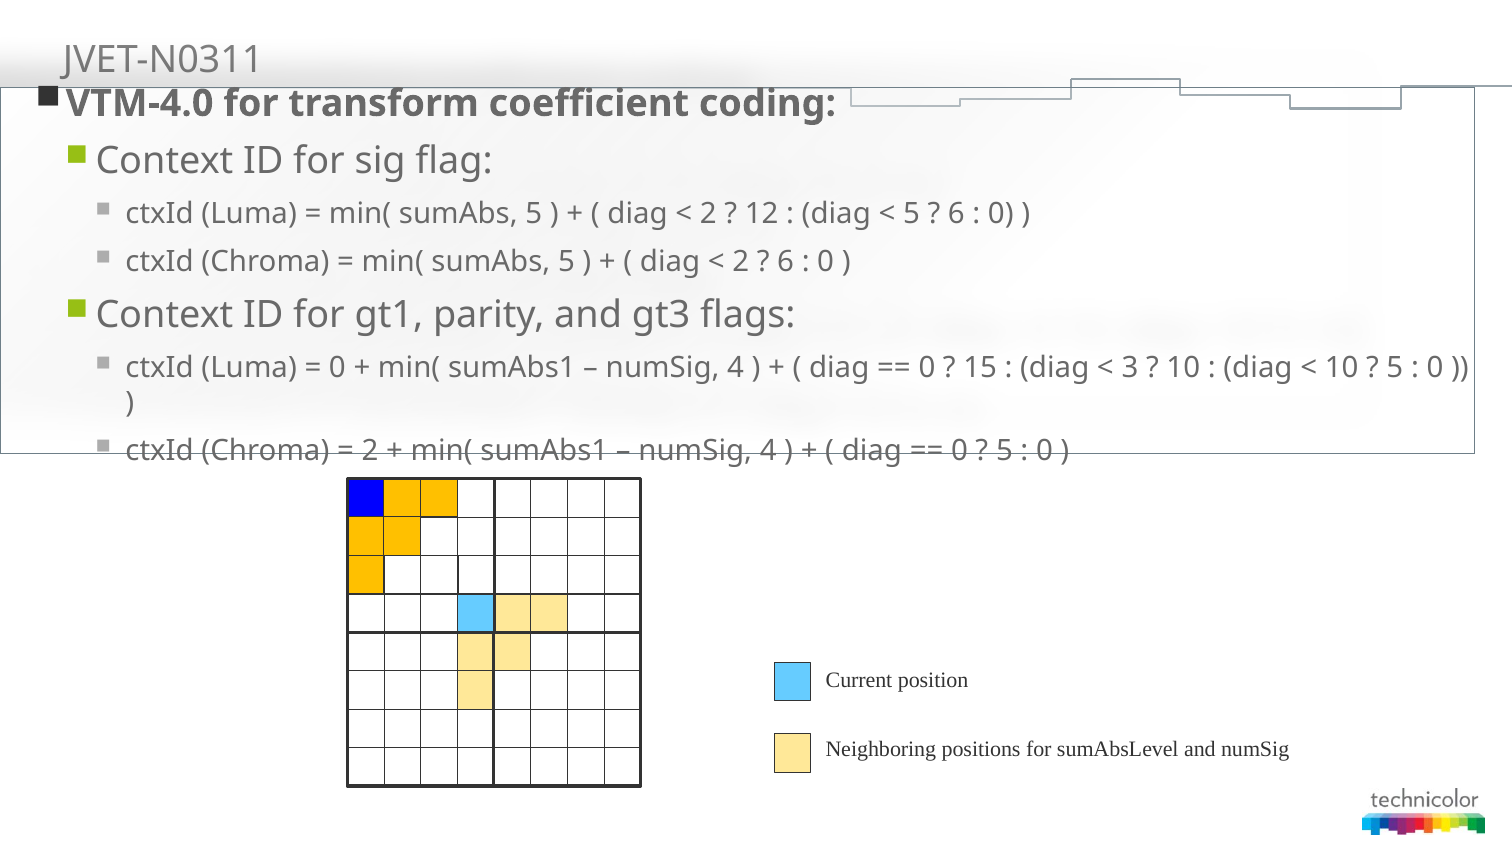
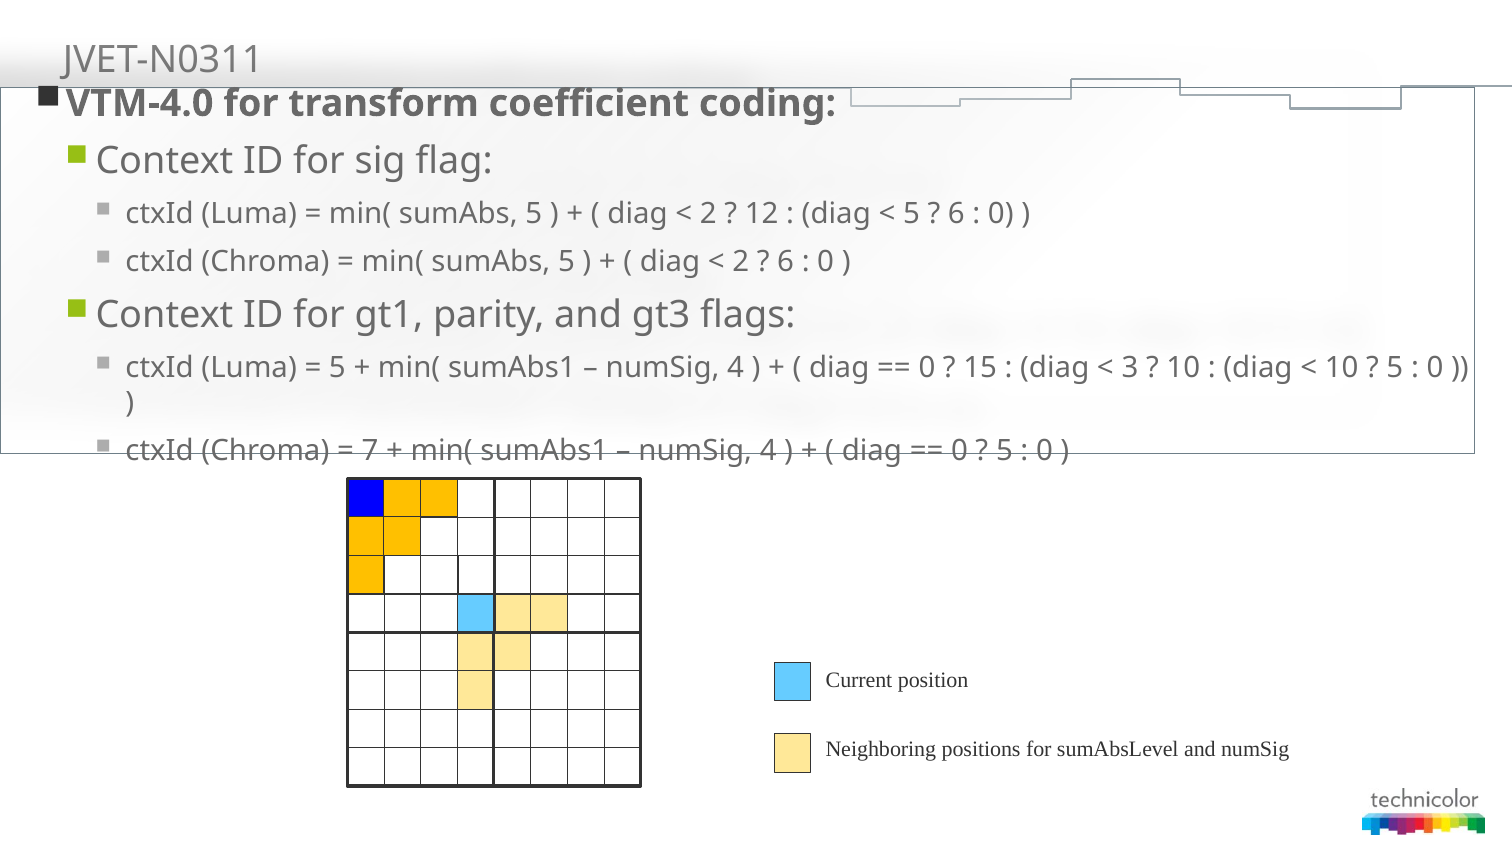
0: 0 -> 5 (337, 368)
2: 2 -> 7 (370, 451)
